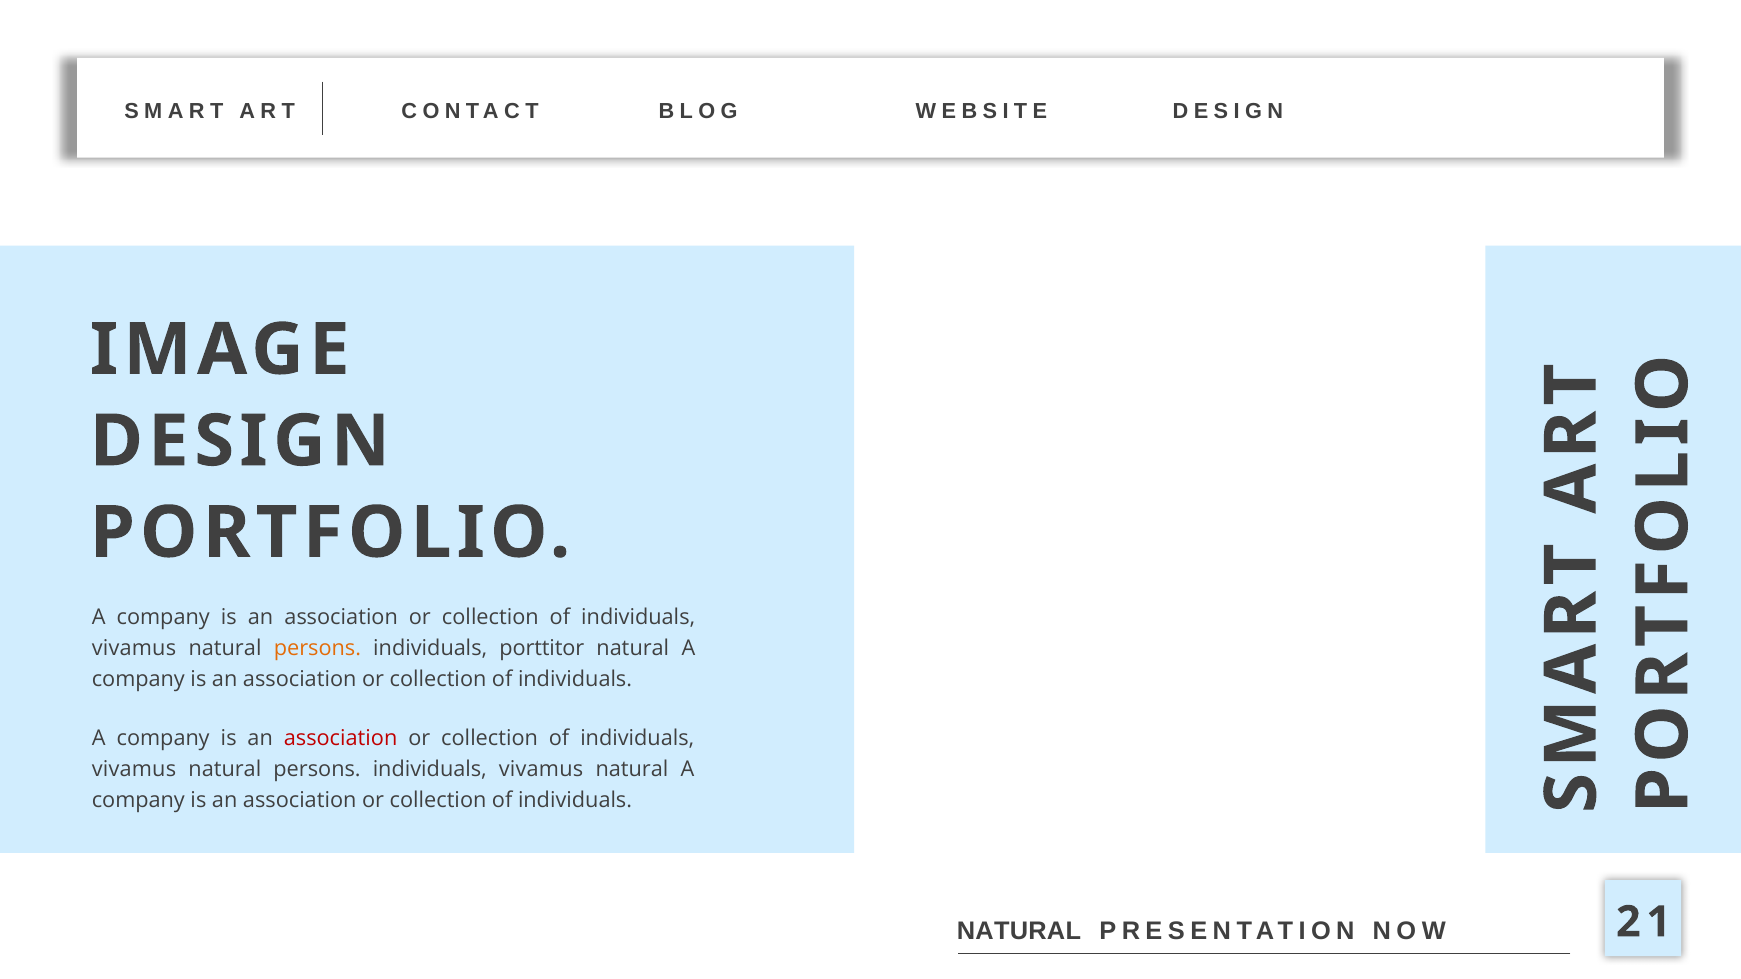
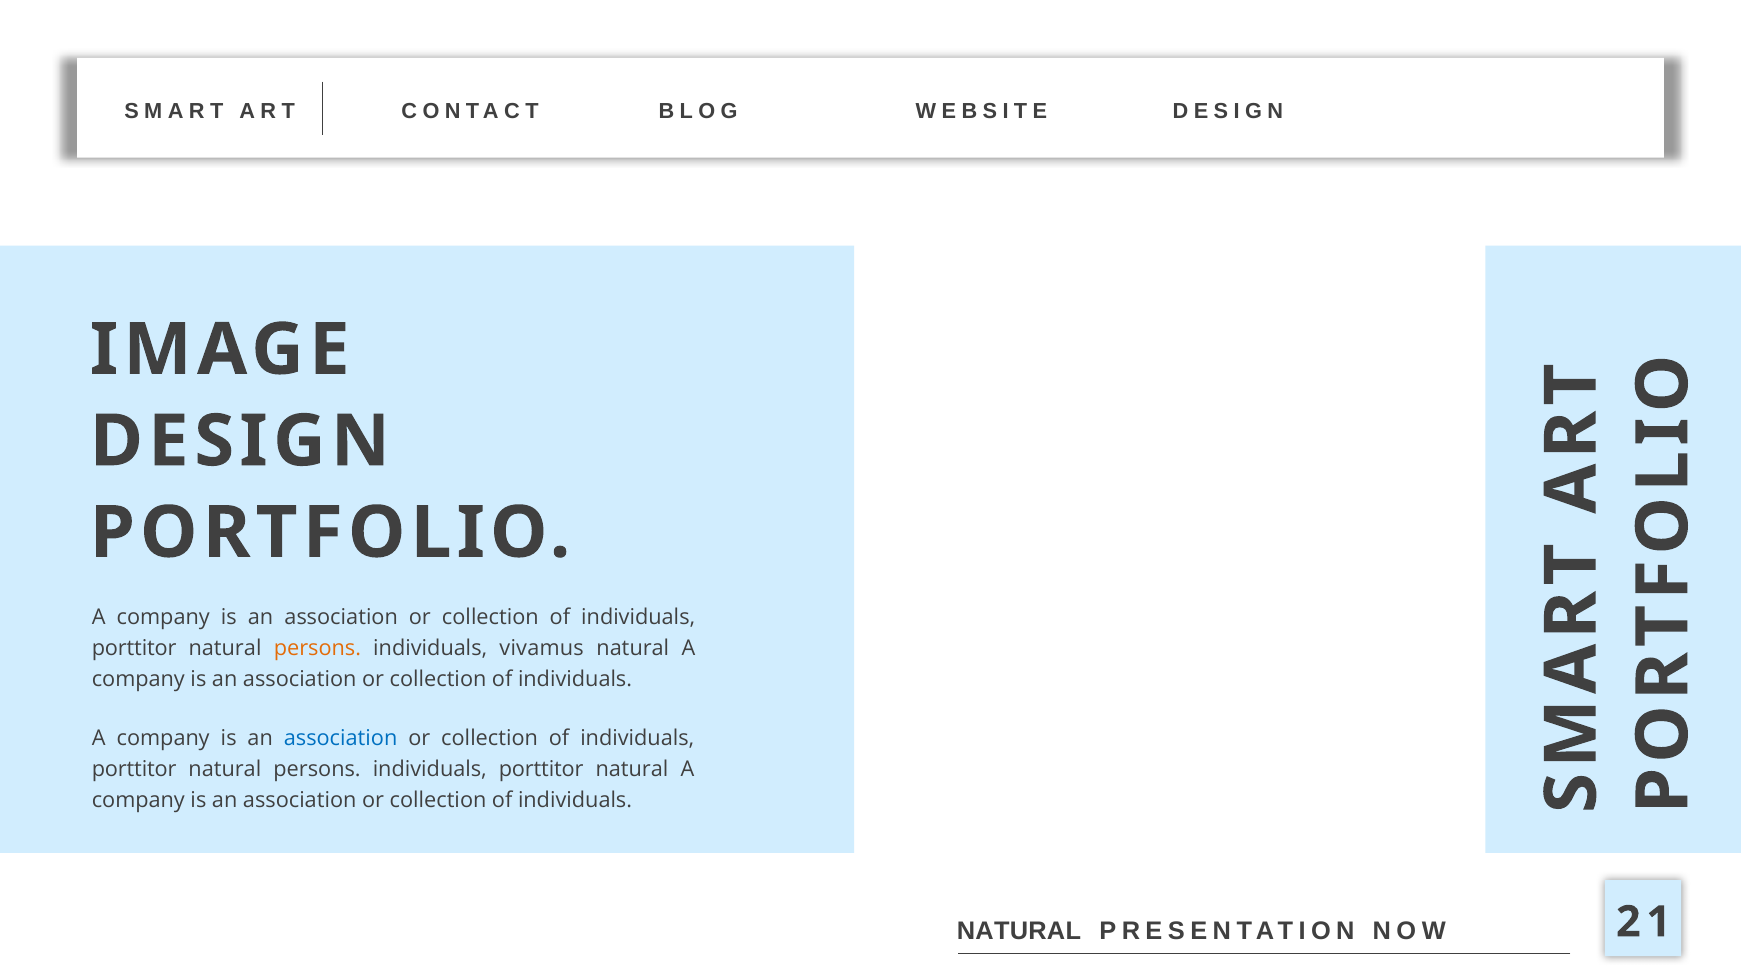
vivamus: vivamus -> porttitor (134, 649)
porttitor: porttitor -> vivamus (542, 649)
association colour: red -> blue (341, 738)
vivamus: vivamus -> porttitor (134, 770)
persons individuals vivamus: vivamus -> porttitor (541, 770)
